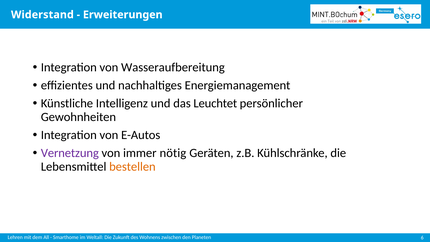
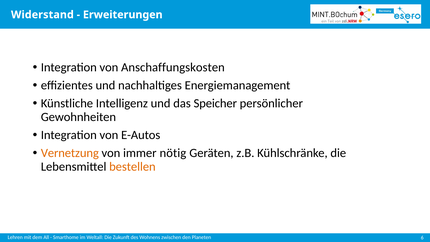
Wasseraufbereitung: Wasseraufbereitung -> Anschaffungskosten (173, 67)
Leuchtet: Leuchtet -> Speicher (215, 103)
Vernetzung colour: purple -> orange (70, 153)
